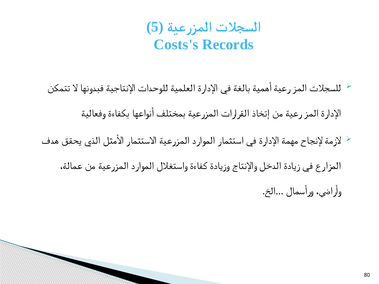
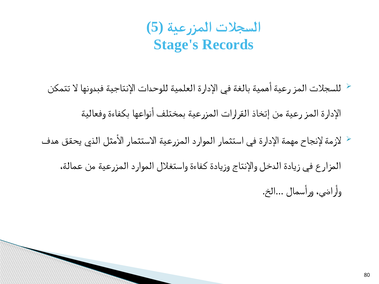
Costs's: Costs's -> Stage's (176, 45)
